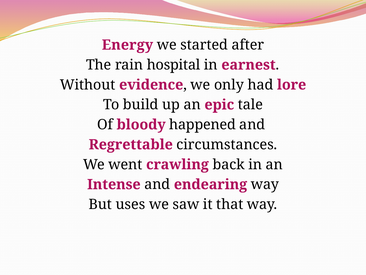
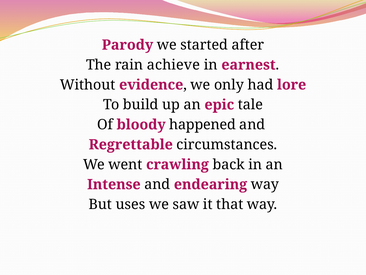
Energy: Energy -> Parody (128, 45)
hospital: hospital -> achieve (173, 65)
